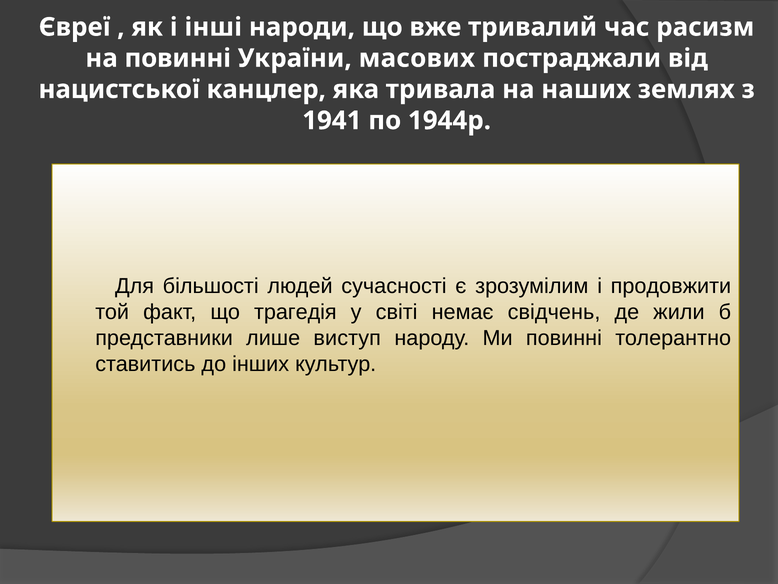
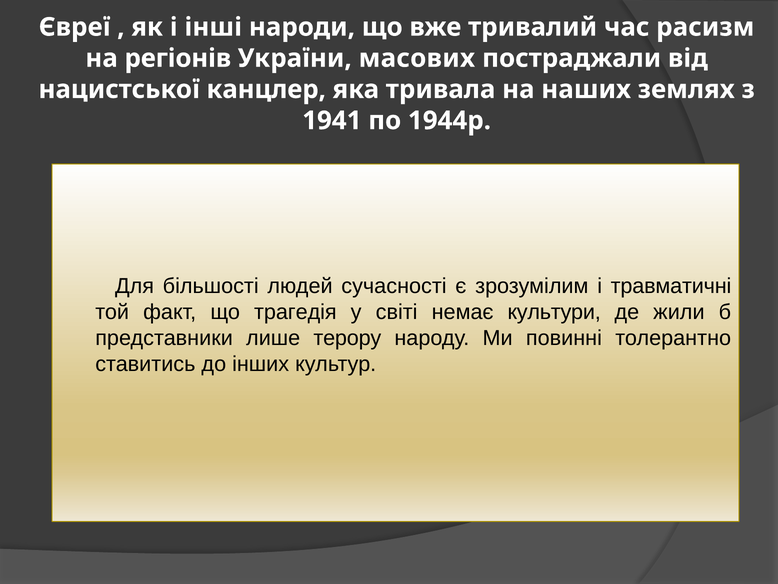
на повинні: повинні -> регіонів (178, 58)
продовжити: продовжити -> травматичні (671, 286)
свідчень: свідчень -> культури (554, 312)
виступ: виступ -> терору (347, 338)
